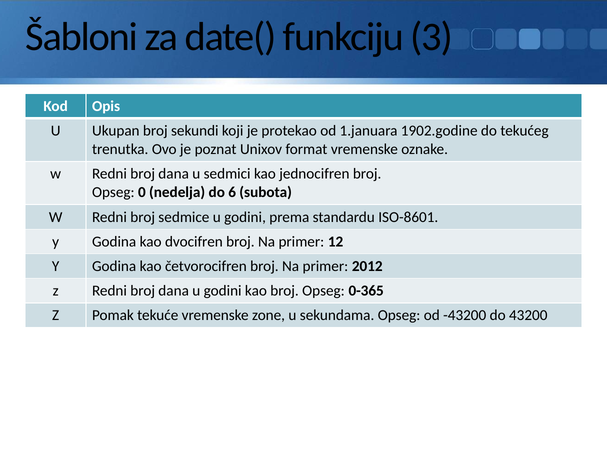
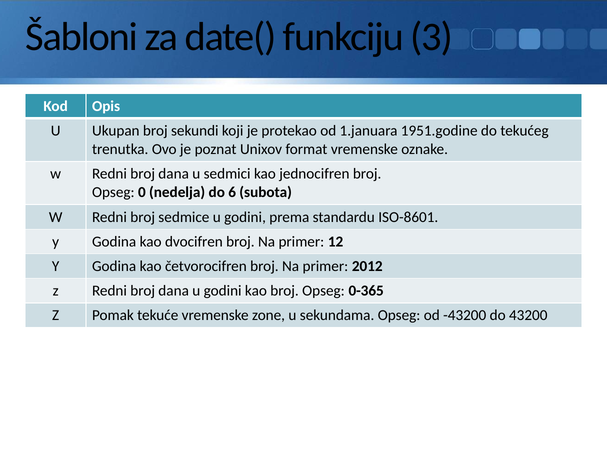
1902.godine: 1902.godine -> 1951.godine (439, 131)
